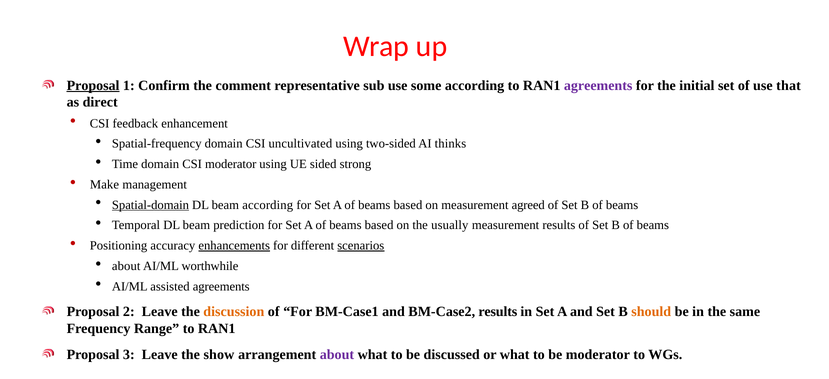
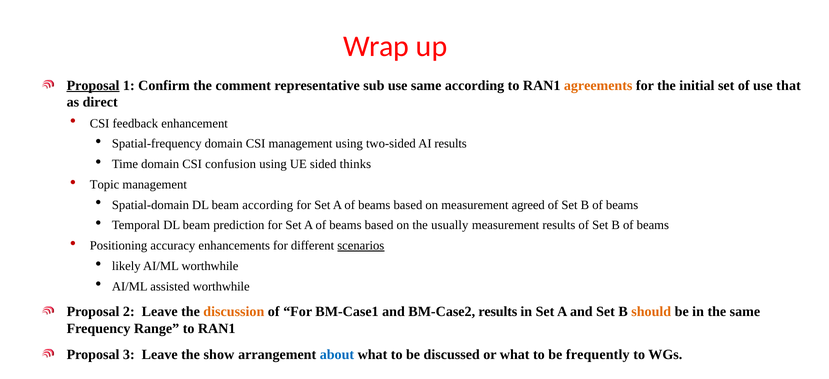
use some: some -> same (426, 85)
agreements colour: purple -> orange (598, 85)
CSI uncultivated: uncultivated -> management (300, 144)
AI thinks: thinks -> results (451, 144)
CSI moderator: moderator -> confusion (231, 164)
strong: strong -> thinks (355, 164)
Make: Make -> Topic (105, 185)
Spatial-domain underline: present -> none (150, 205)
enhancements underline: present -> none (234, 246)
about: about -> likely (126, 266)
assisted agreements: agreements -> worthwhile (221, 286)
about colour: purple -> blue (337, 355)
be moderator: moderator -> frequently (598, 355)
